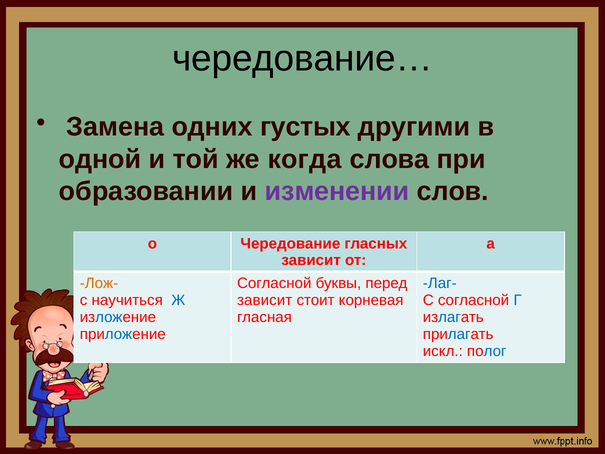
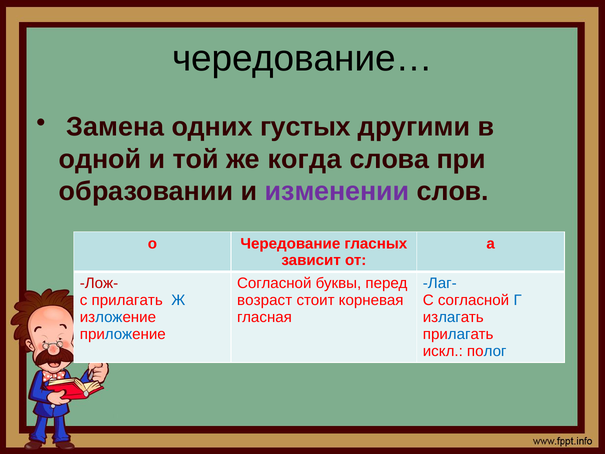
Лож- colour: orange -> red (99, 283)
с научиться: научиться -> прилагать (127, 300)
зависит: зависит -> возраст (265, 300)
